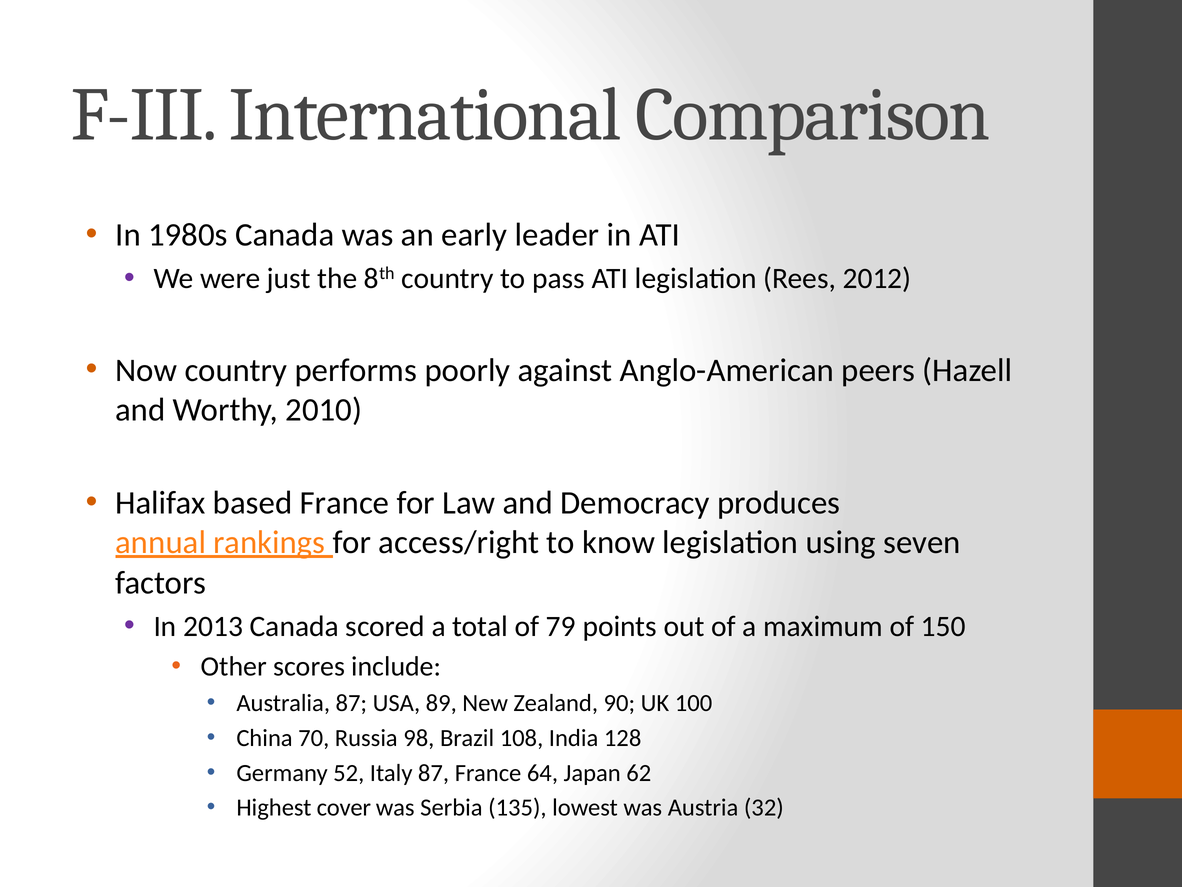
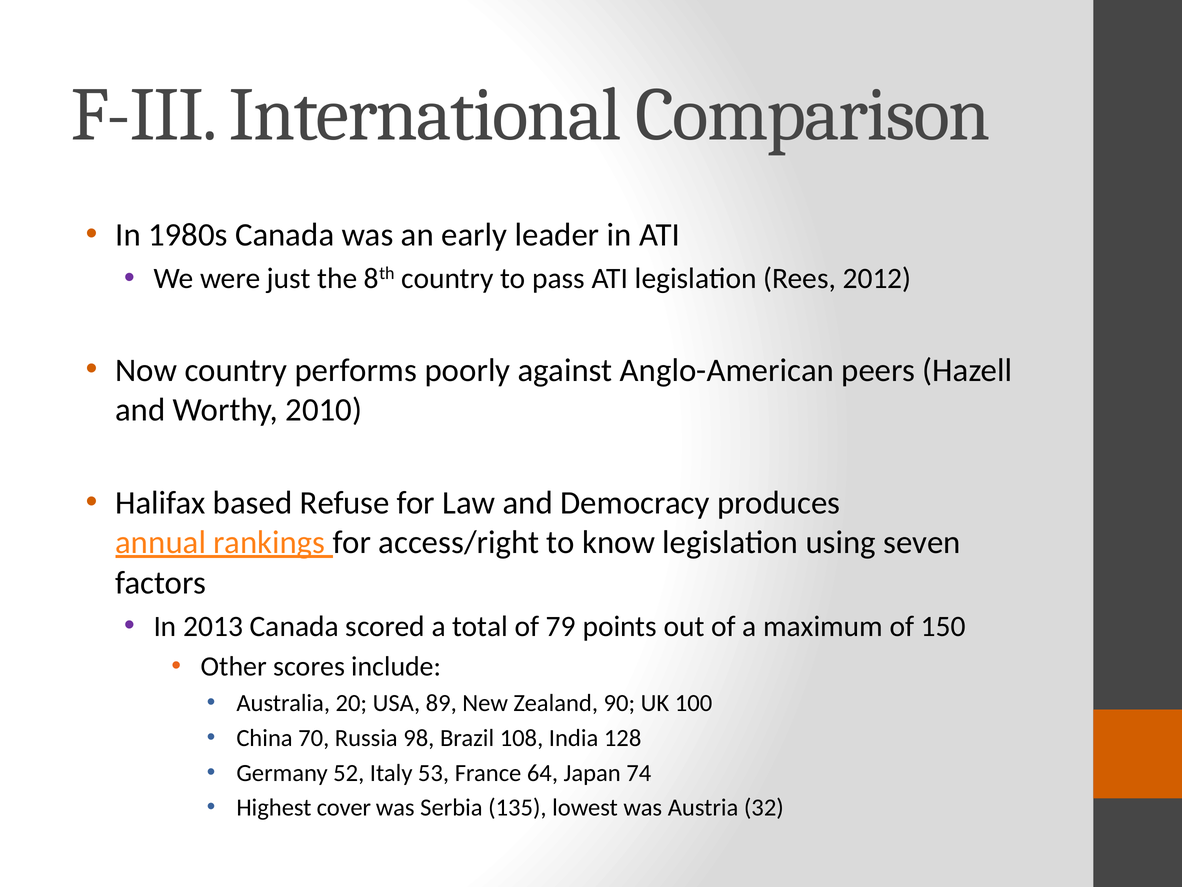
based France: France -> Refuse (345, 503)
Australia 87: 87 -> 20 (351, 703)
Italy 87: 87 -> 53 (434, 773)
62: 62 -> 74 (639, 773)
